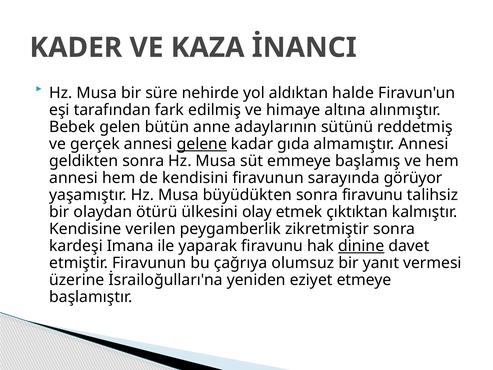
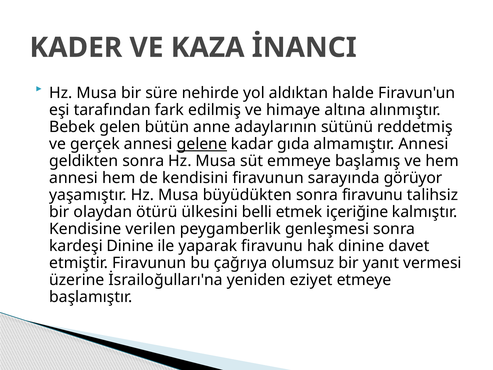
olay: olay -> belli (257, 212)
çıktıktan: çıktıktan -> içeriğine (357, 212)
zikretmiştir: zikretmiştir -> genleşmesi (327, 229)
kardeşi Imana: Imana -> Dinine (130, 246)
dinine underline: present -> none (361, 246)
